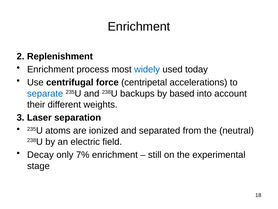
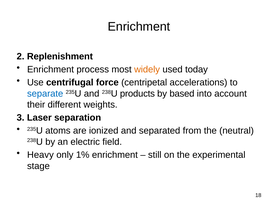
widely colour: blue -> orange (147, 69)
backups: backups -> products (137, 93)
Decay: Decay -> Heavy (40, 154)
7%: 7% -> 1% (83, 154)
